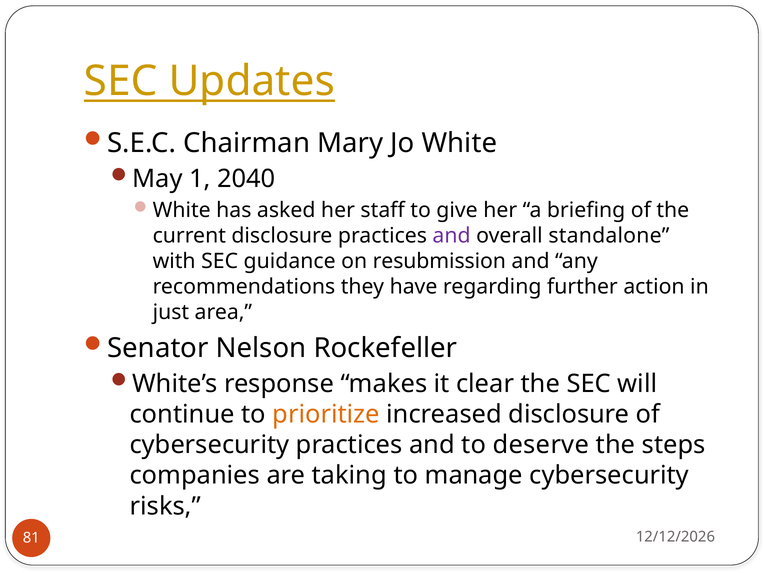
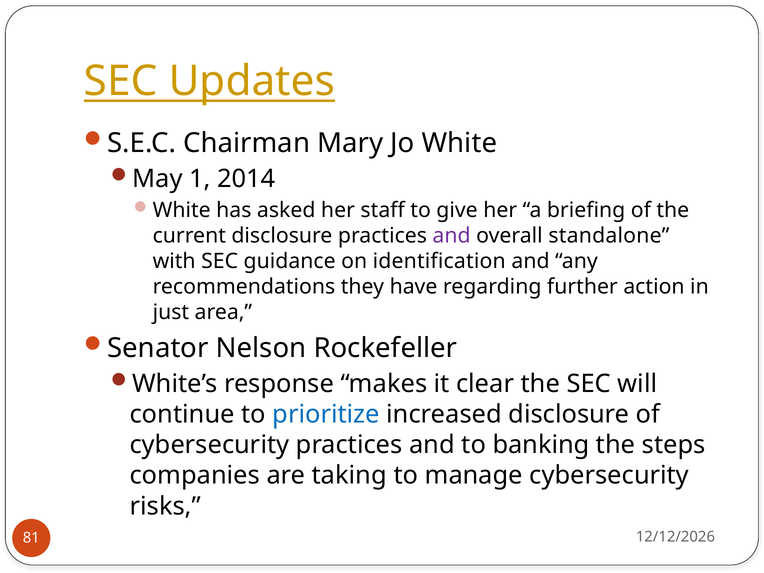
2040: 2040 -> 2014 (246, 179)
resubmission: resubmission -> identification (439, 261)
prioritize colour: orange -> blue (326, 414)
deserve: deserve -> banking (541, 445)
